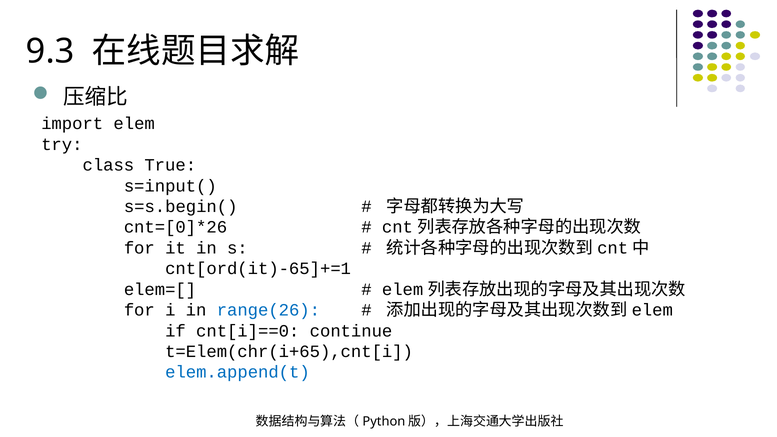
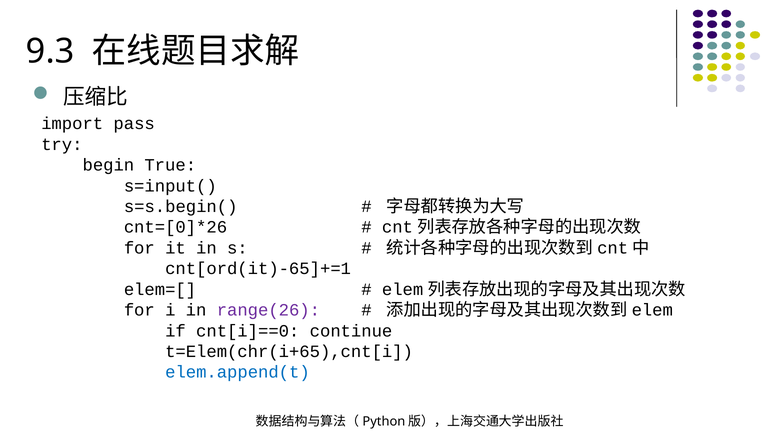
import elem: elem -> pass (134, 124)
class: class -> begin (108, 165)
range(26 colour: blue -> purple (268, 310)
